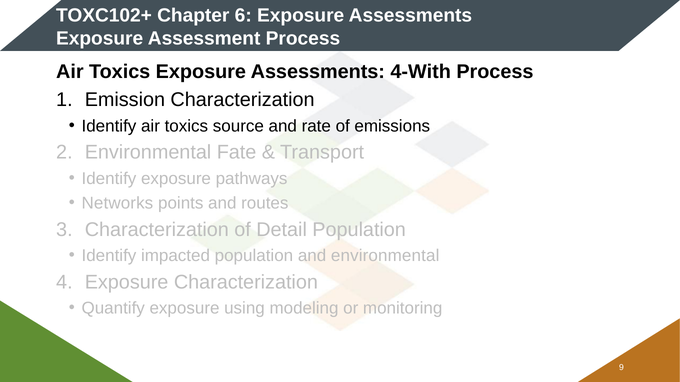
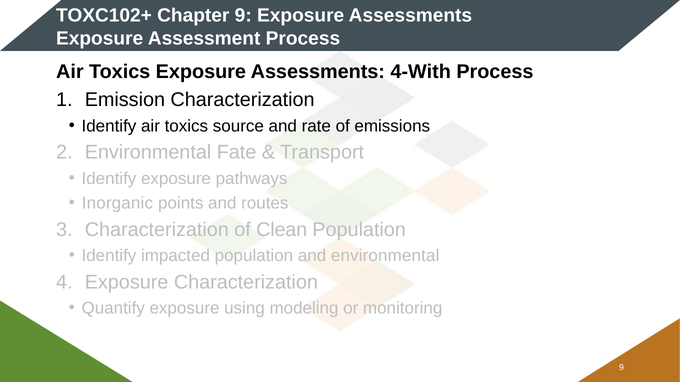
Chapter 6: 6 -> 9 (243, 15)
Networks: Networks -> Inorganic (117, 203)
Detail: Detail -> Clean (282, 230)
